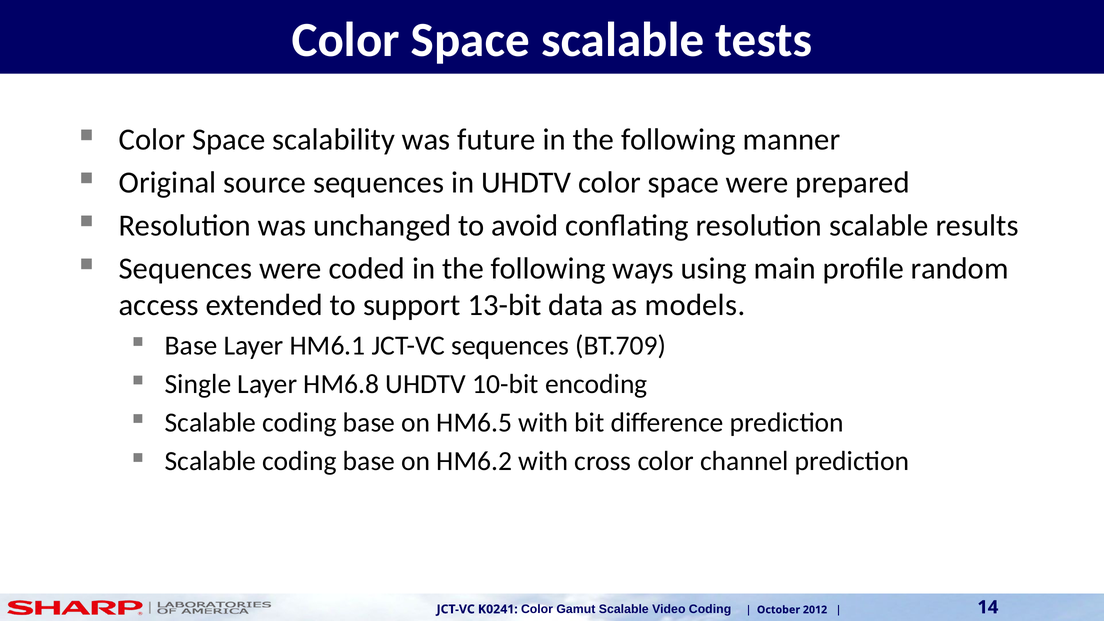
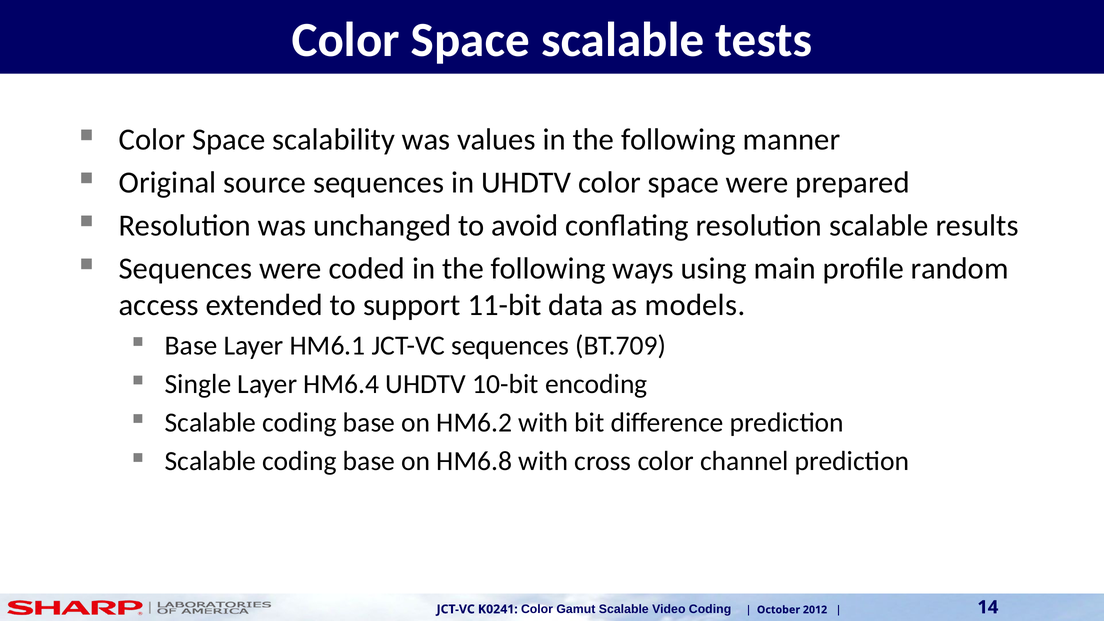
future: future -> values (496, 140)
13-bit: 13-bit -> 11-bit (504, 305)
HM6.8: HM6.8 -> HM6.4 (341, 384)
HM6.5: HM6.5 -> HM6.2 (474, 423)
HM6.2: HM6.2 -> HM6.8 (474, 461)
